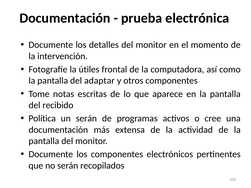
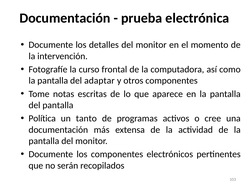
útiles: útiles -> curso (89, 69)
del recibido: recibido -> pantalla (58, 105)
un serán: serán -> tanto (86, 119)
